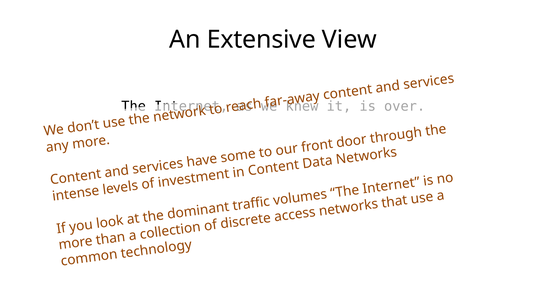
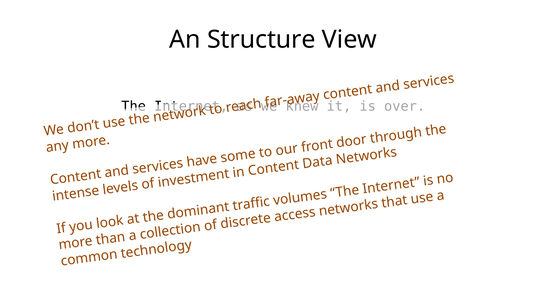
Extensive: Extensive -> Structure (261, 40)
